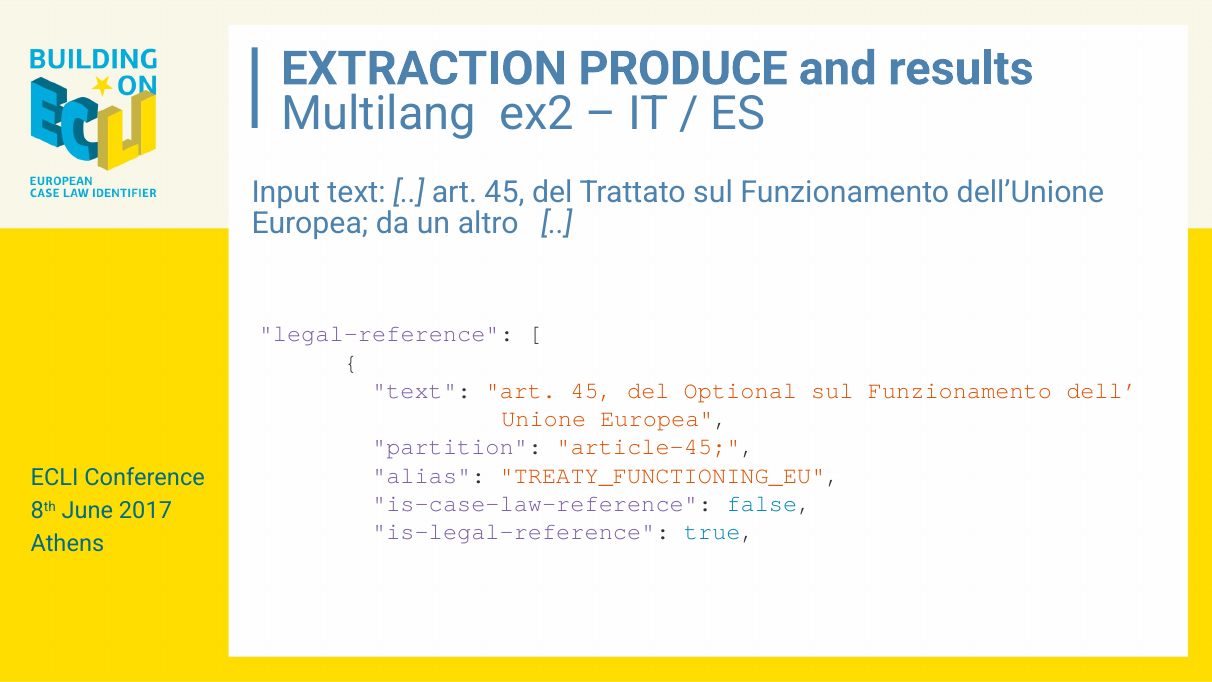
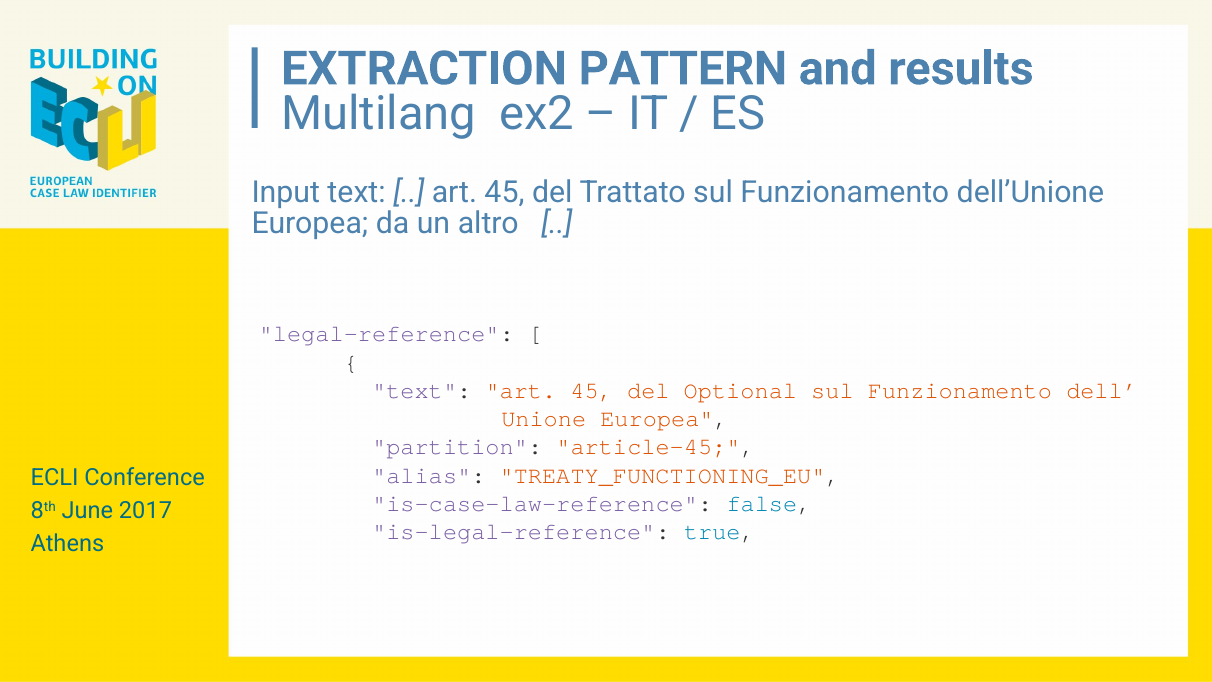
PRODUCE: PRODUCE -> PATTERN (683, 69)
